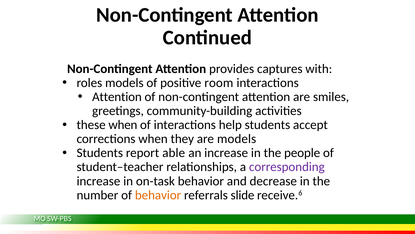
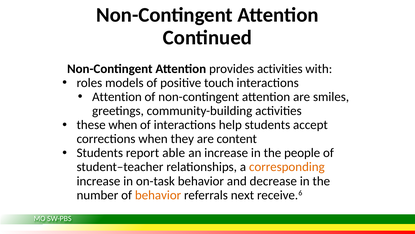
provides captures: captures -> activities (280, 69)
room: room -> touch (219, 83)
are models: models -> content (237, 139)
corresponding colour: purple -> orange (287, 167)
slide: slide -> next (242, 195)
